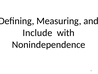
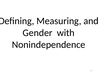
Include: Include -> Gender (37, 33)
